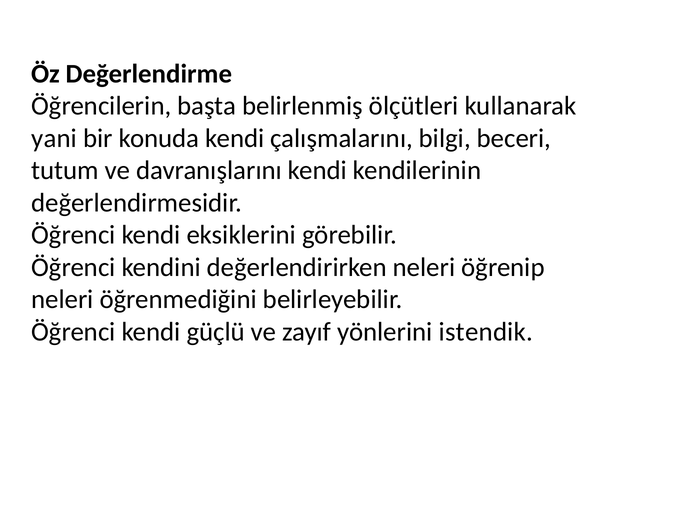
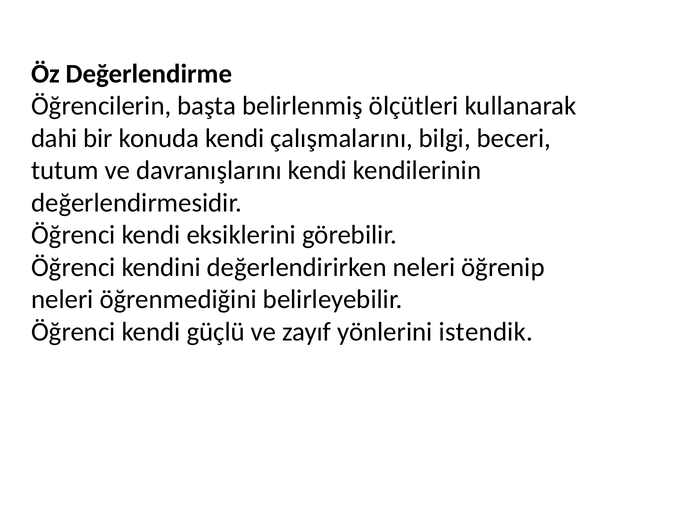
yani: yani -> dahi (54, 138)
